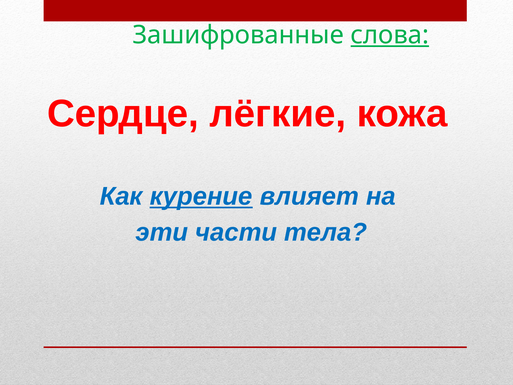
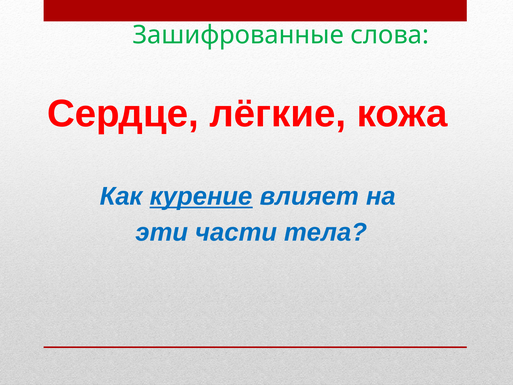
слова underline: present -> none (390, 35)
